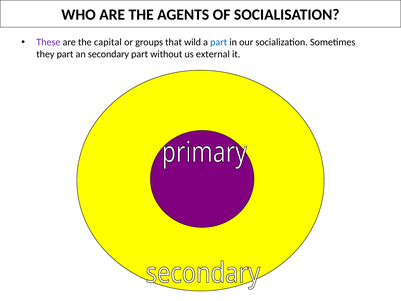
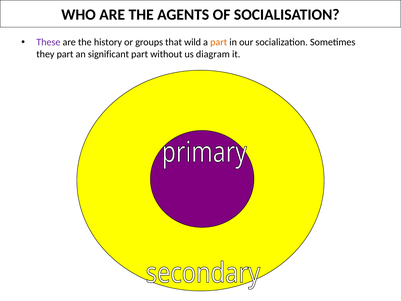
capital: capital -> history (108, 42)
part colour: blue -> orange (219, 42)
secondary: secondary -> significant (108, 54)
external: external -> diagram (213, 54)
